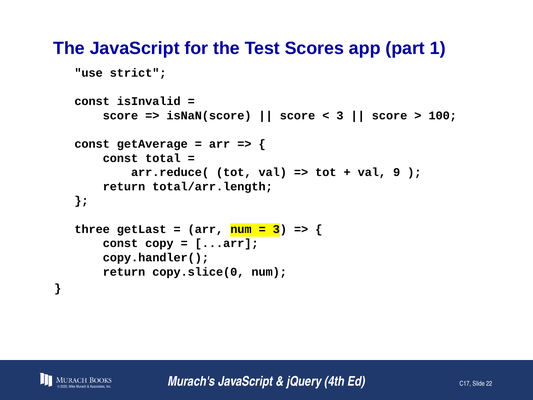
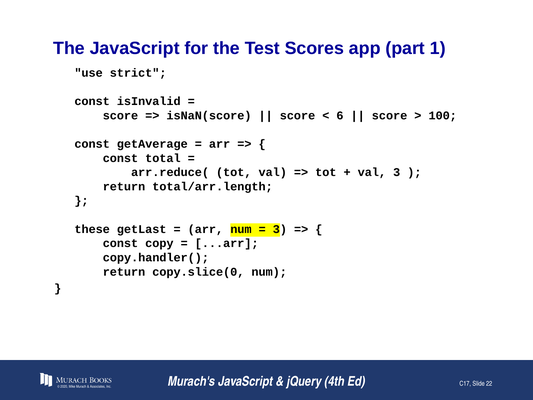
3: 3 -> 6 (340, 115)
val 9: 9 -> 3 (397, 172)
three: three -> these (92, 229)
